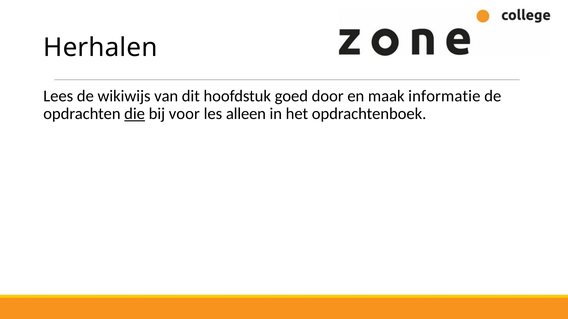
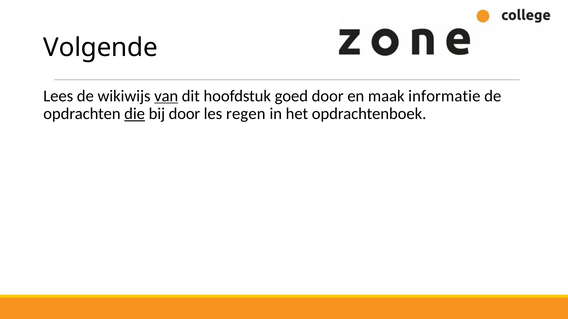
Herhalen: Herhalen -> Volgende (101, 48)
van underline: none -> present (166, 96)
bij voor: voor -> door (184, 114)
alleen: alleen -> regen (246, 114)
